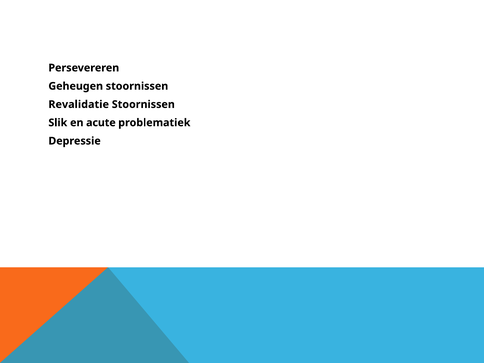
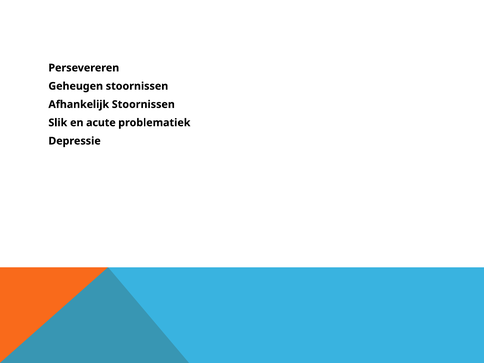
Revalidatie: Revalidatie -> Afhankelijk (79, 104)
